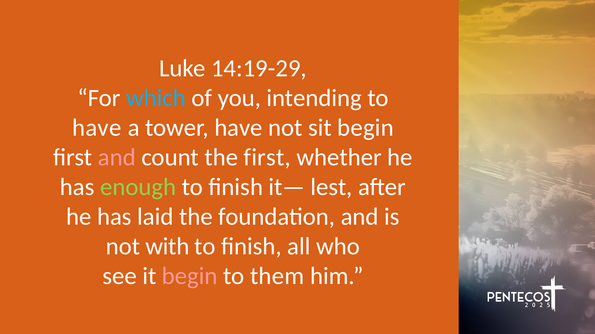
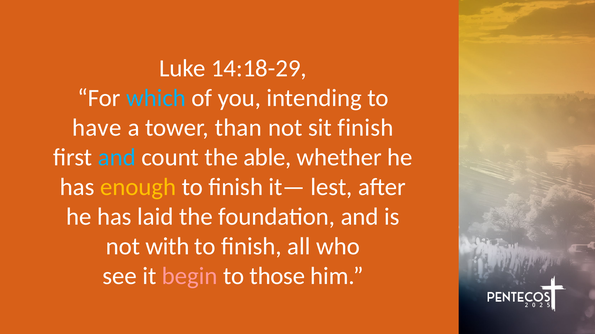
14:19-29: 14:19-29 -> 14:18-29 (259, 68)
tower have: have -> than (238, 128)
sit begin: begin -> finish (365, 128)
and colour: pink -> light blue (117, 158)
the first: first -> able (267, 158)
enough colour: light green -> yellow (138, 187)
them: them -> those (277, 277)
